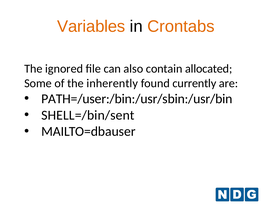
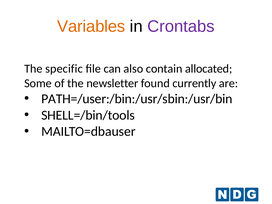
Crontabs colour: orange -> purple (181, 26)
ignored: ignored -> specific (64, 69)
inherently: inherently -> newsletter (112, 83)
SHELL=/bin/sent: SHELL=/bin/sent -> SHELL=/bin/tools (88, 115)
